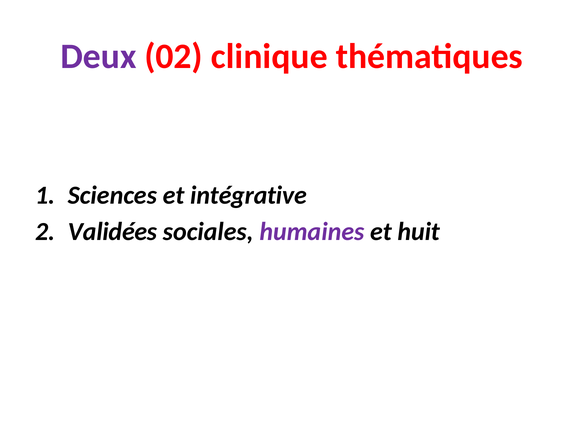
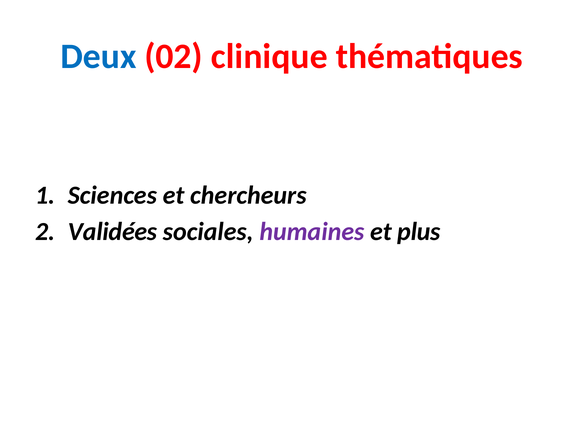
Deux colour: purple -> blue (98, 57)
intégrative: intégrative -> chercheurs (248, 195)
huit: huit -> plus (419, 232)
